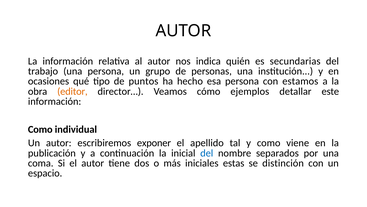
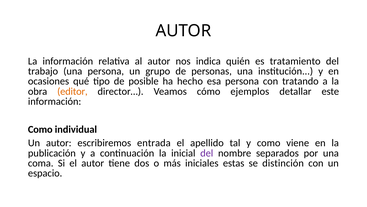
secundarias: secundarias -> tratamiento (295, 61)
puntos: puntos -> posible (144, 81)
estamos: estamos -> tratando (300, 81)
exponer: exponer -> entrada (154, 143)
del colour: blue -> purple (207, 153)
